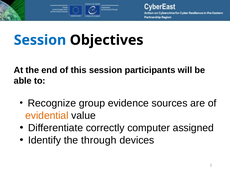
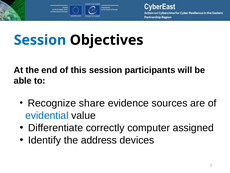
group: group -> share (92, 103)
evidential colour: orange -> blue (47, 115)
through: through -> address (99, 140)
